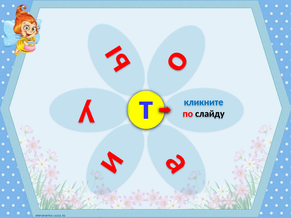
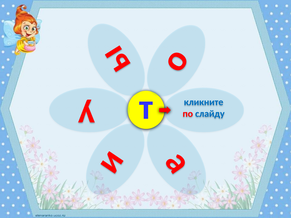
слайду colour: black -> blue (210, 114)
